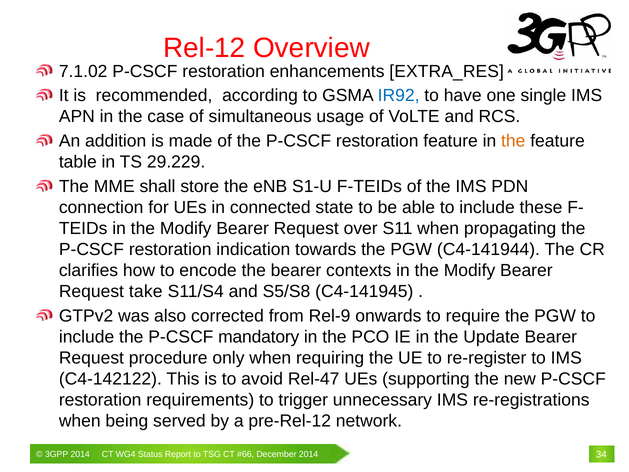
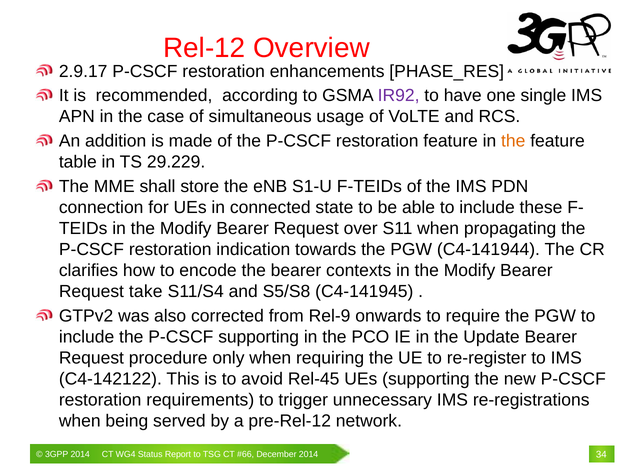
7.1.02: 7.1.02 -> 2.9.17 (83, 71)
EXTRA_RES: EXTRA_RES -> PHASE_RES (447, 71)
IR92 colour: blue -> purple (399, 96)
P-CSCF mandatory: mandatory -> supporting (259, 337)
Rel-47: Rel-47 -> Rel-45 (314, 379)
